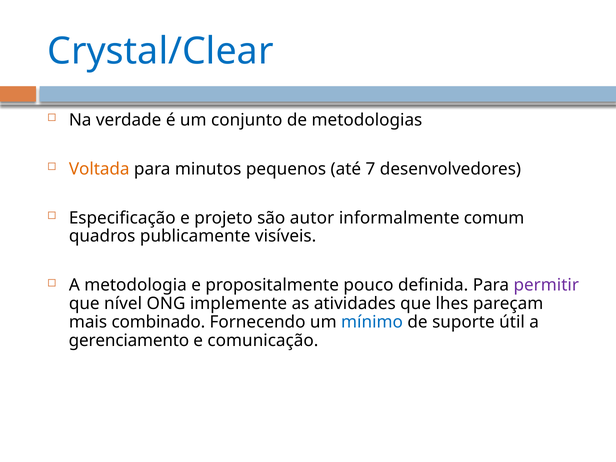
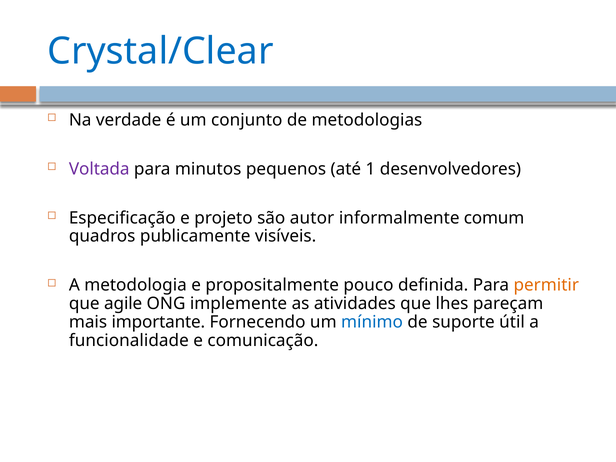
Voltada colour: orange -> purple (99, 169)
7: 7 -> 1 (371, 169)
permitir colour: purple -> orange (546, 285)
nível: nível -> agile (123, 304)
combinado: combinado -> importante (158, 322)
gerenciamento: gerenciamento -> funcionalidade (129, 341)
